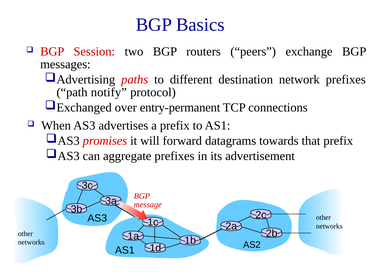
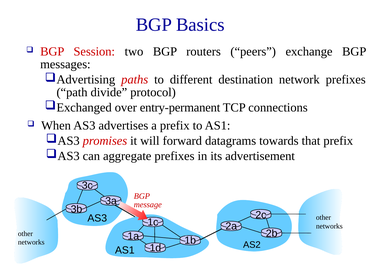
notify: notify -> divide (109, 92)
